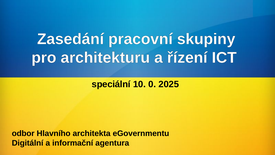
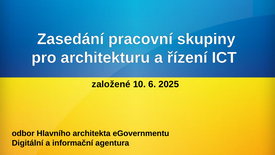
speciální: speciální -> založené (111, 84)
0: 0 -> 6 (152, 84)
